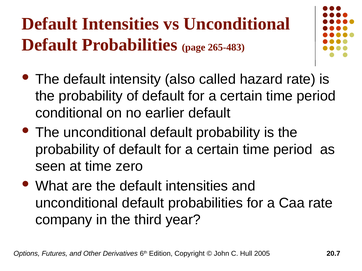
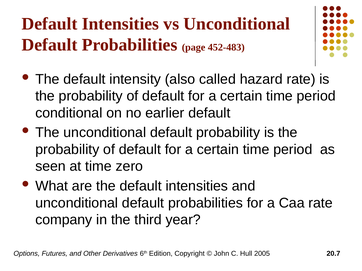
265-483: 265-483 -> 452-483 (226, 47)
